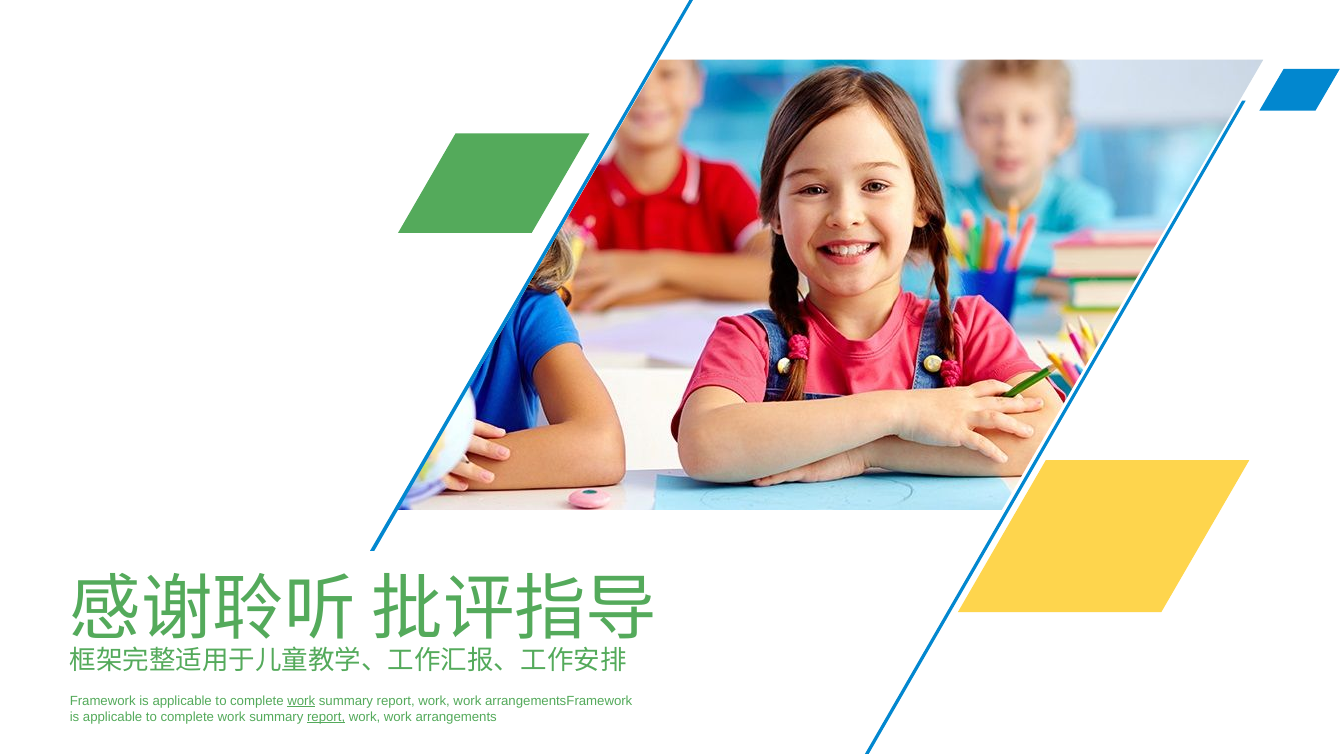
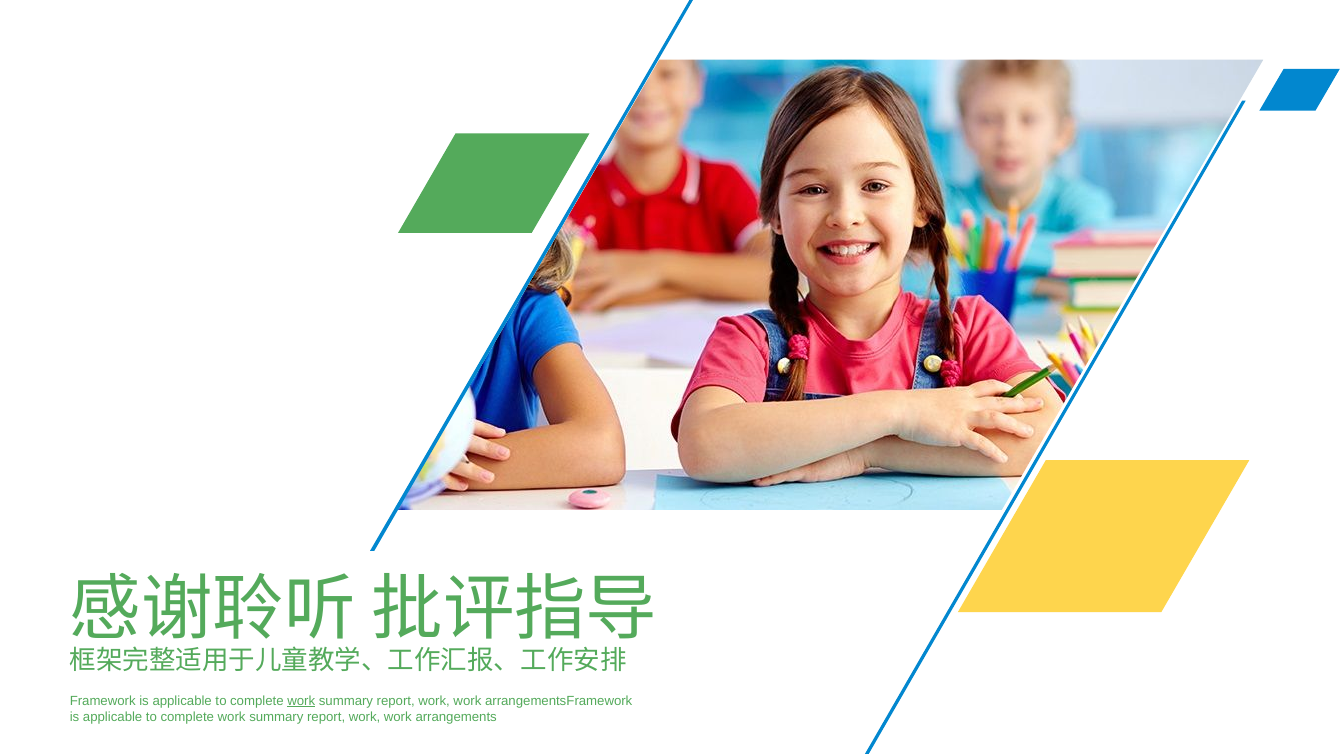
report underline: present -> none (326, 717)
